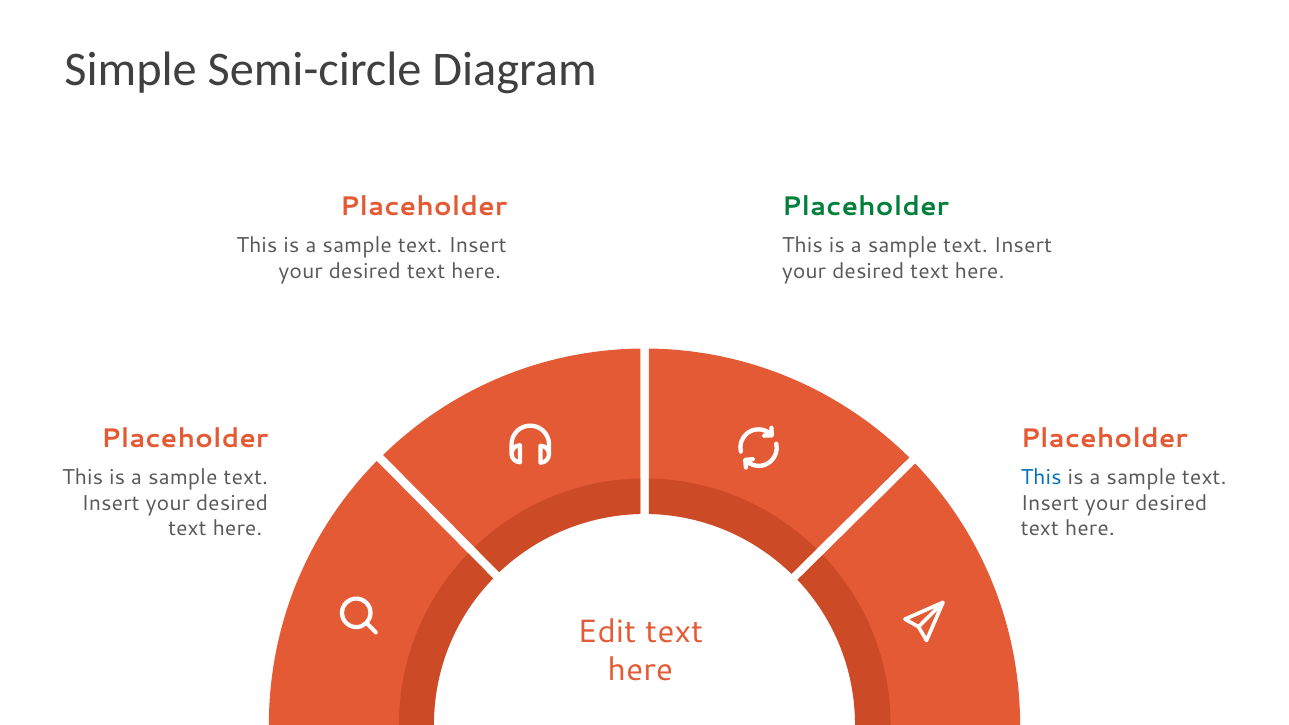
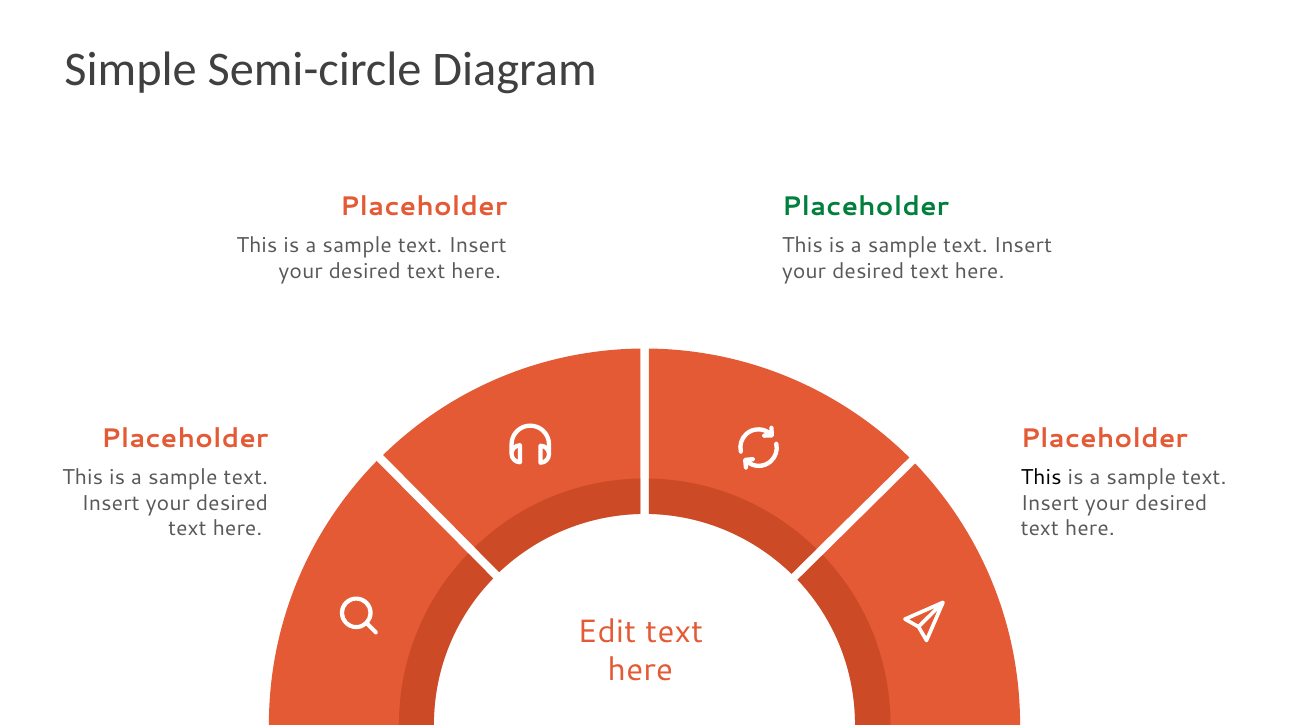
This colour: blue -> black (1041, 477)
